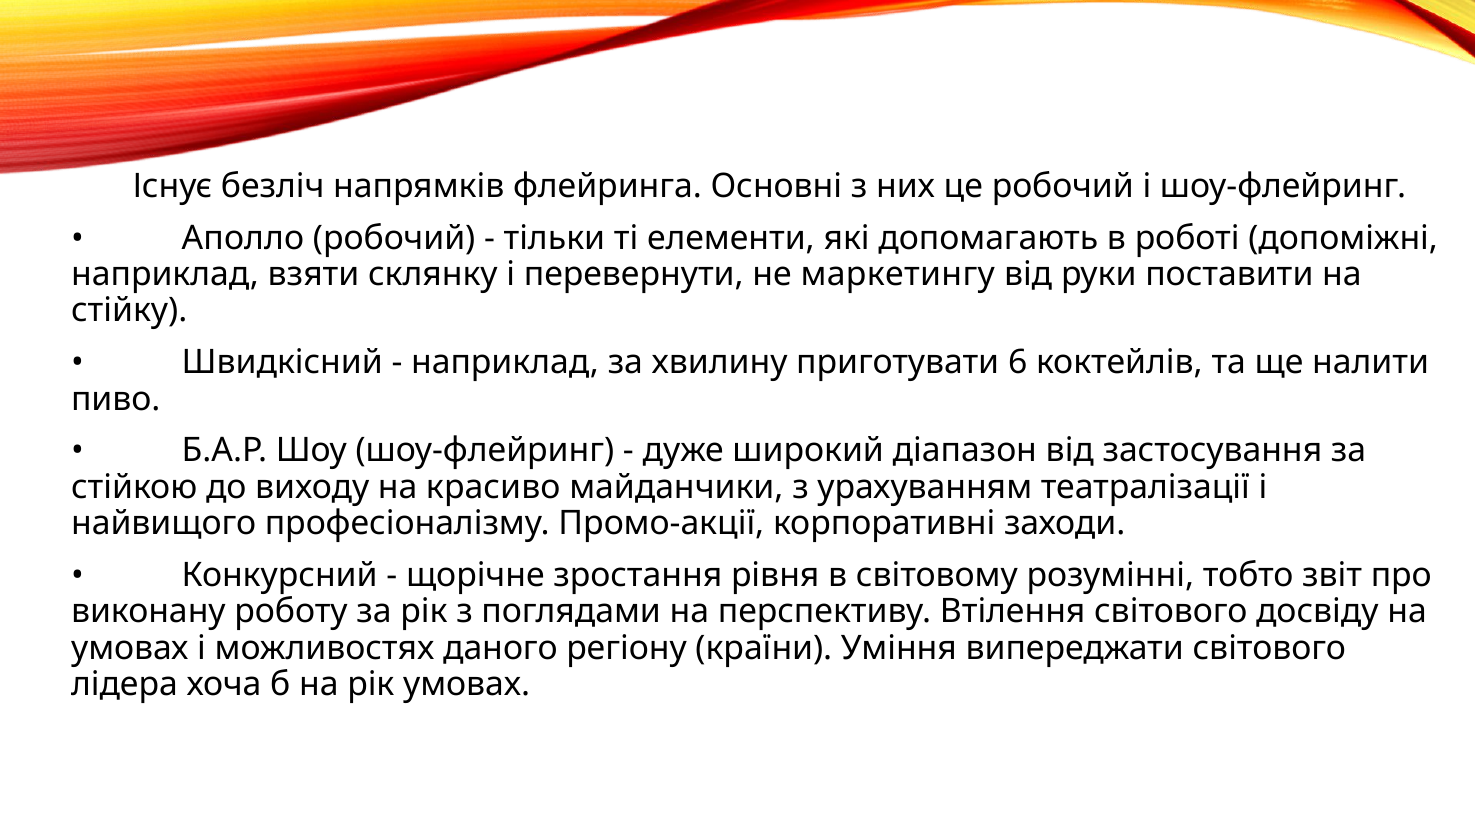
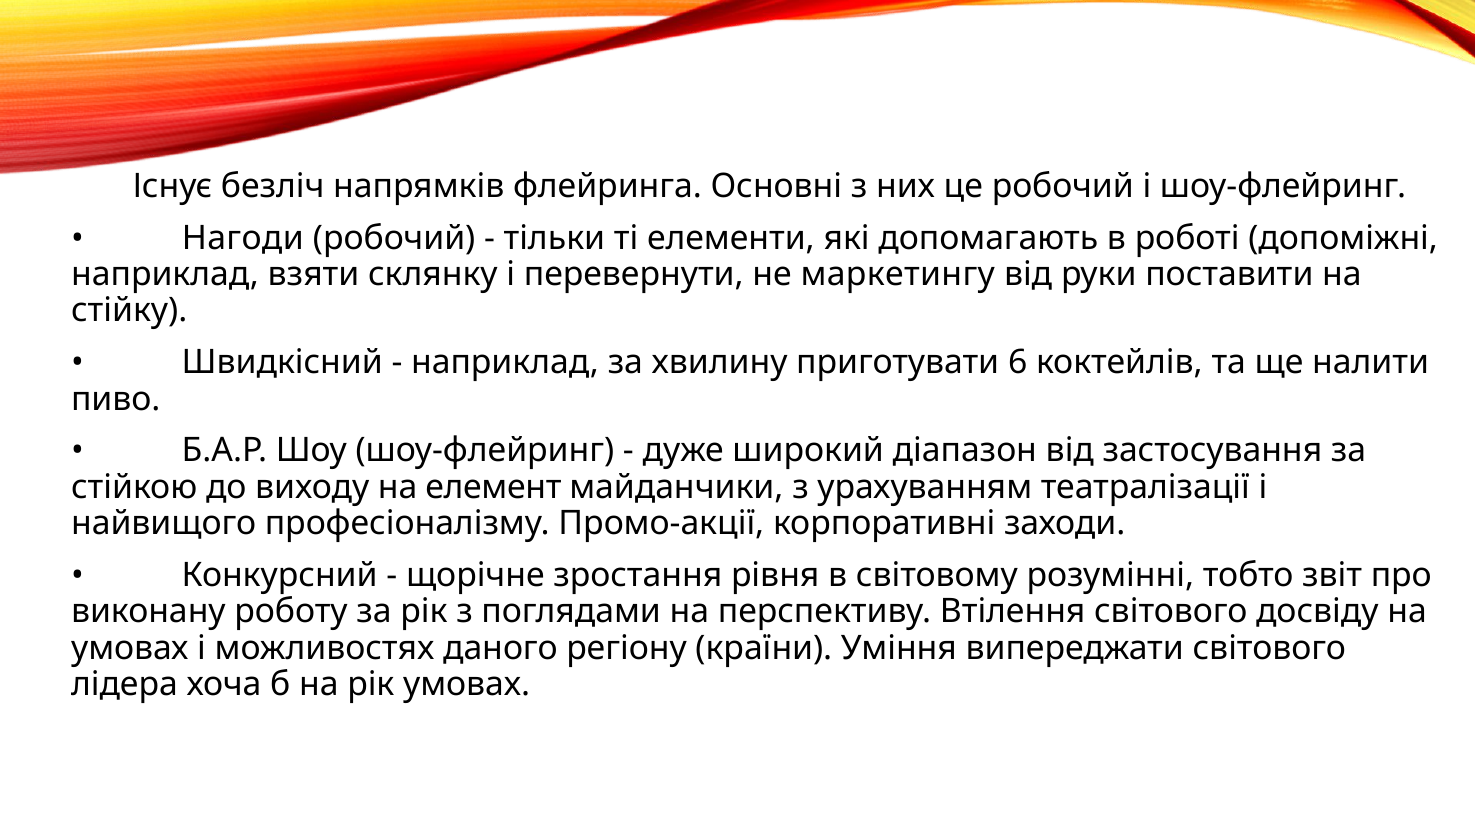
Аполло: Аполло -> Нагоди (243, 238)
красиво: красиво -> елемент (493, 488)
